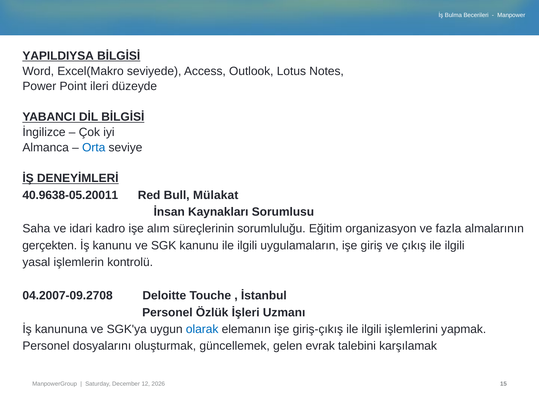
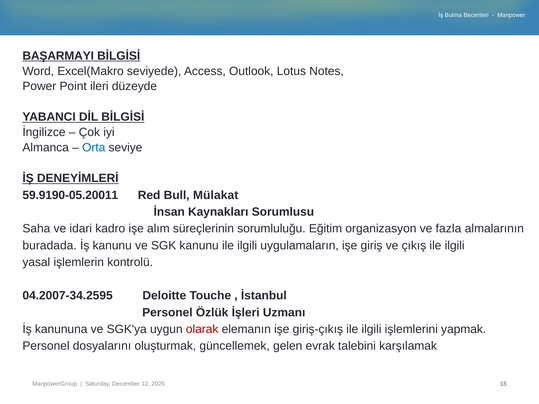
YAPILDIYSA: YAPILDIYSA -> BAŞARMAYI (58, 56)
40.9638-05.20011: 40.9638-05.20011 -> 59.9190-05.20011 (70, 195)
gerçekten: gerçekten -> buradada (50, 246)
04.2007-09.2708: 04.2007-09.2708 -> 04.2007-34.2595 (68, 296)
olarak colour: blue -> red (202, 329)
